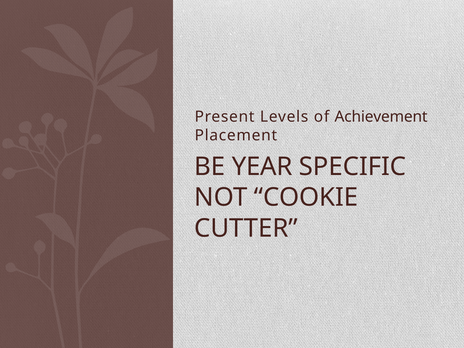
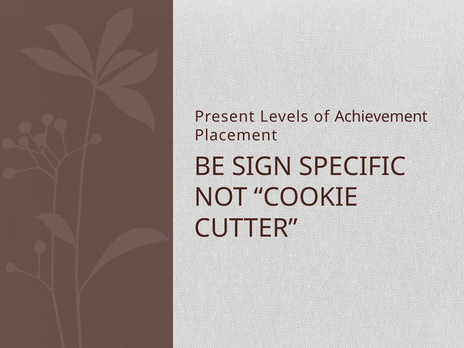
YEAR: YEAR -> SIGN (262, 167)
